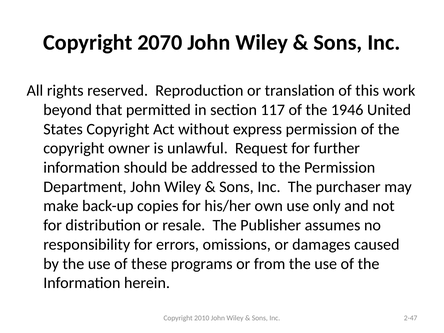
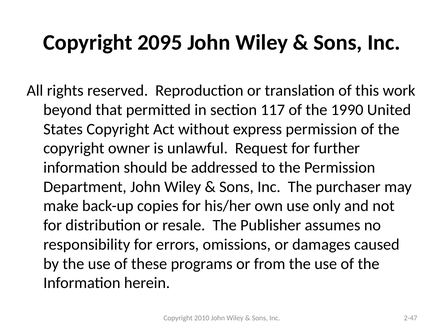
2070: 2070 -> 2095 (160, 43)
1946: 1946 -> 1990 (347, 110)
